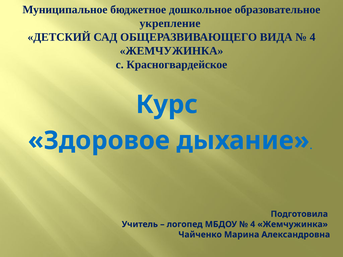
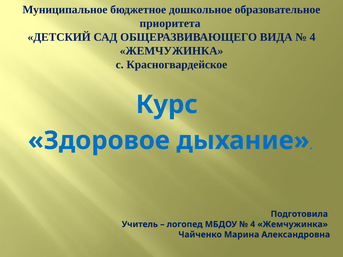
укрепление: укрепление -> приоритета (170, 23)
